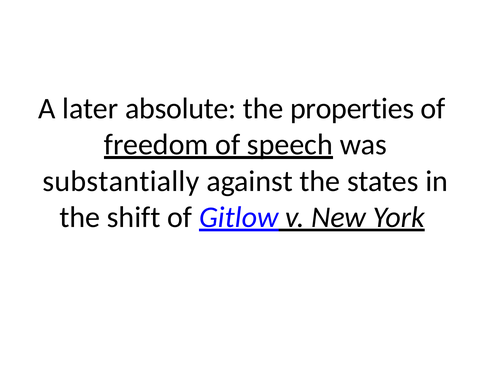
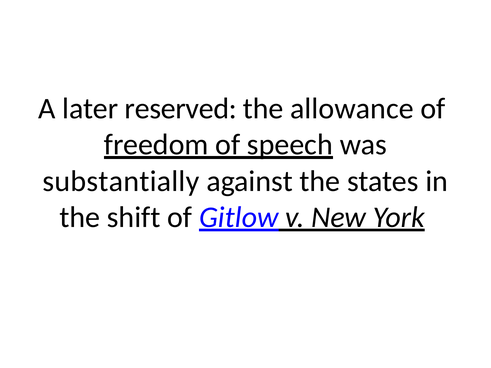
absolute: absolute -> reserved (181, 109)
properties: properties -> allowance (352, 109)
